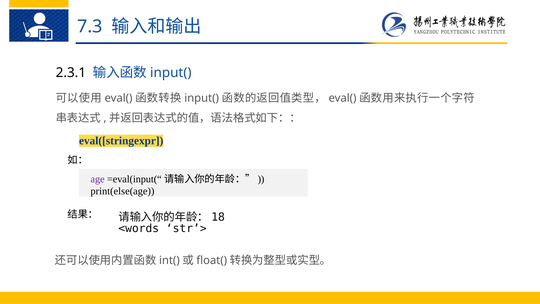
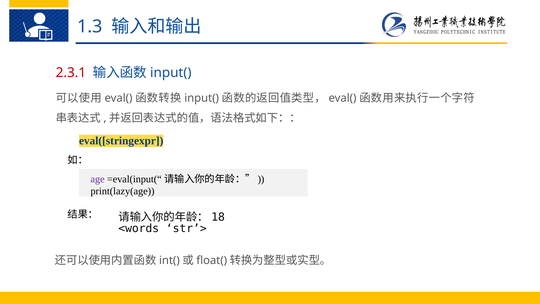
7.3: 7.3 -> 1.3 (90, 27)
2.3.1 colour: black -> red (71, 73)
print(else(age: print(else(age -> print(lazy(age (123, 191)
